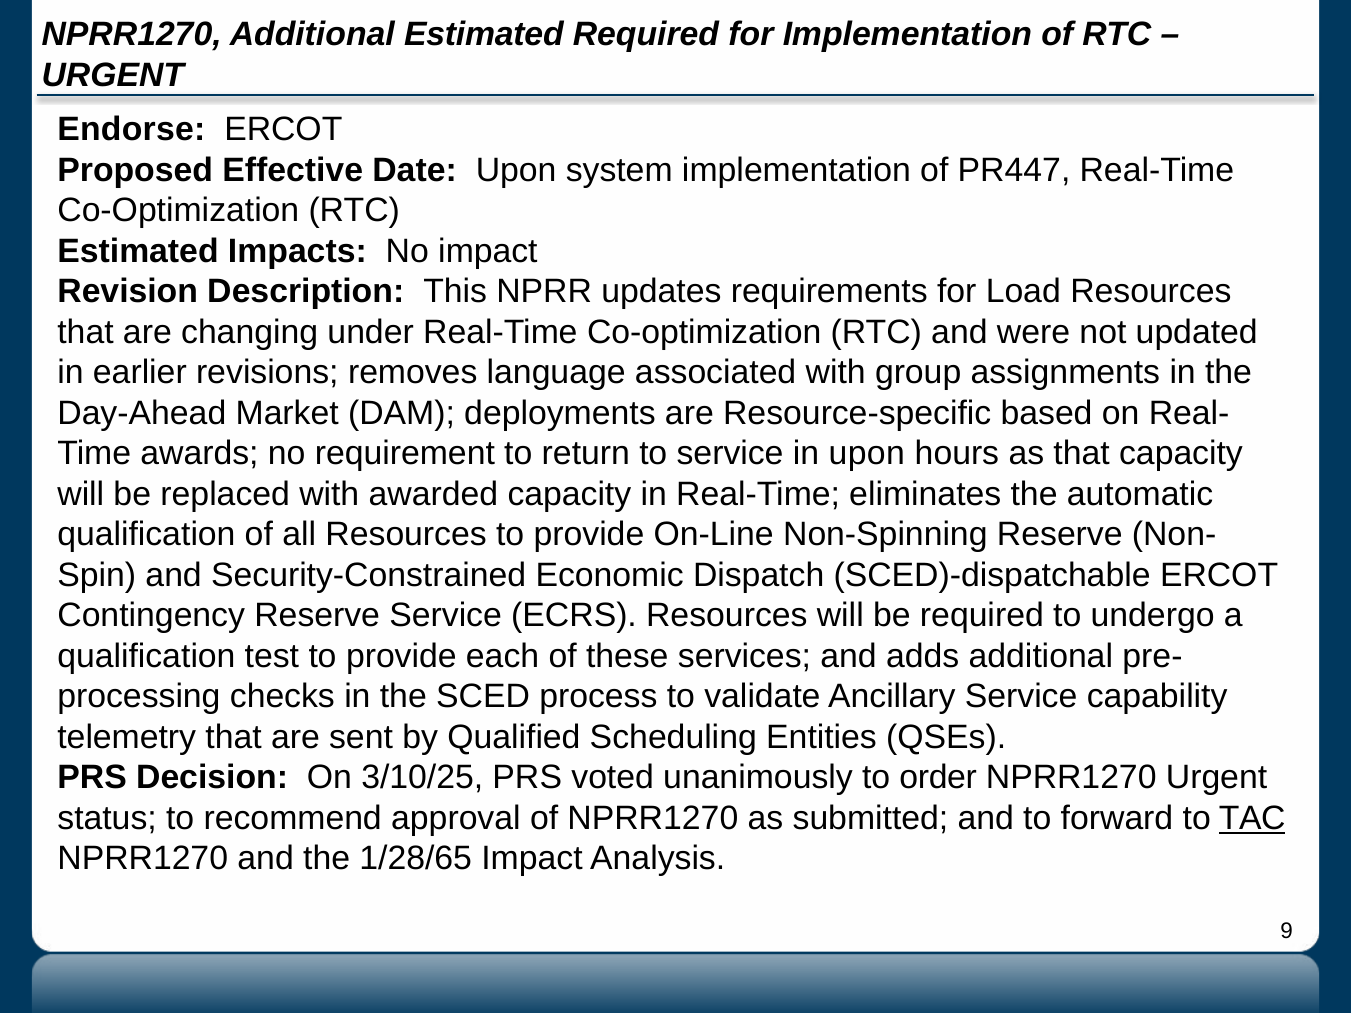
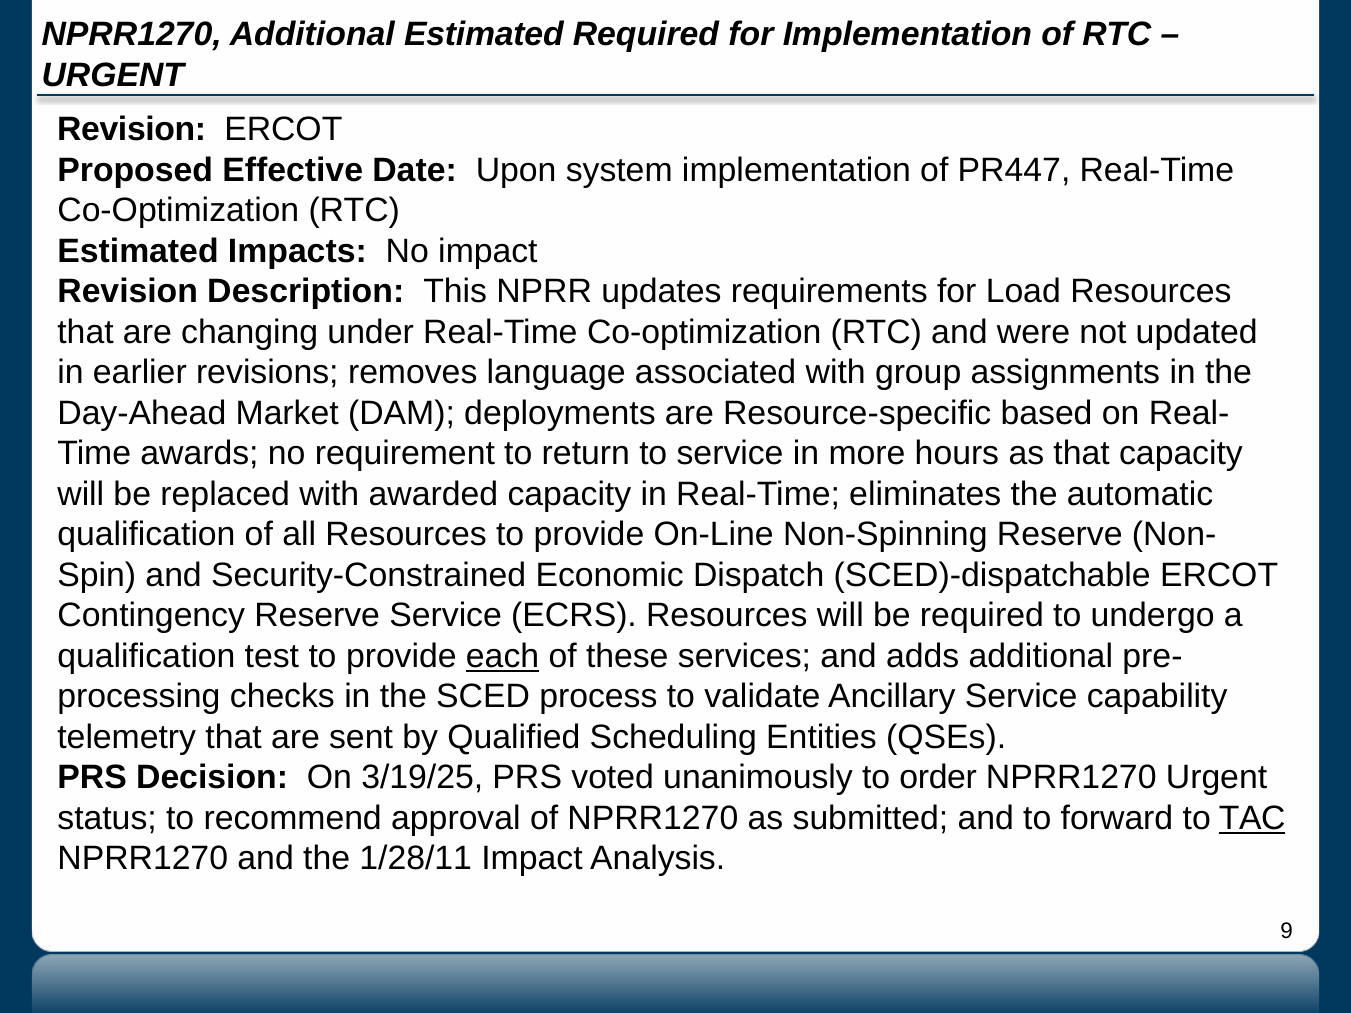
Endorse: Endorse -> Revision (132, 129)
in upon: upon -> more (867, 454)
each underline: none -> present (503, 656)
3/10/25: 3/10/25 -> 3/19/25 (422, 778)
1/28/65: 1/28/65 -> 1/28/11 (416, 859)
